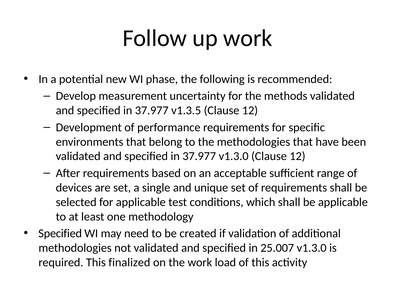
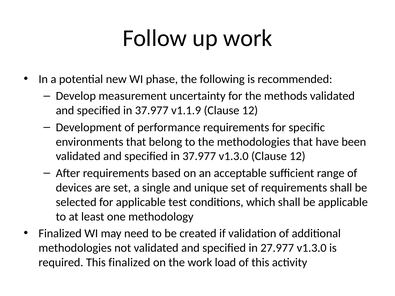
v1.3.5: v1.3.5 -> v1.1.9 (186, 111)
Specified: Specified -> Finalized (60, 234)
25.007: 25.007 -> 27.977 (277, 248)
